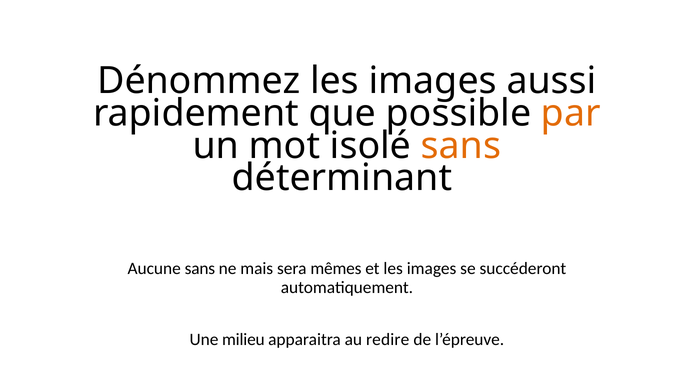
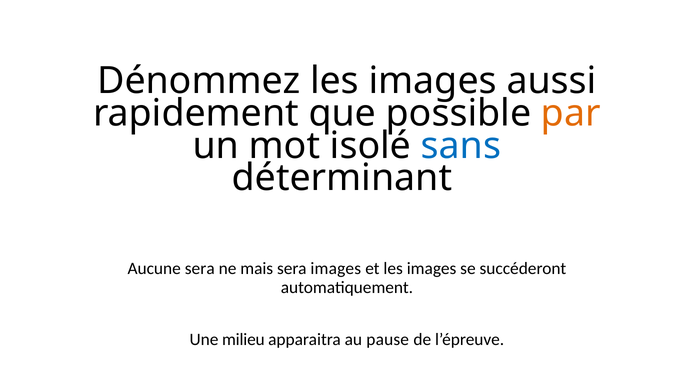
sans colour: orange -> blue (461, 146)
Aucune sans: sans -> sera (200, 269)
sera mêmes: mêmes -> images (336, 269)
redire: redire -> pause (388, 340)
